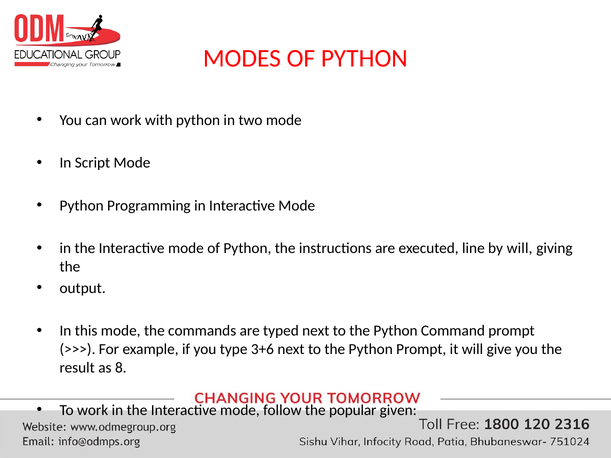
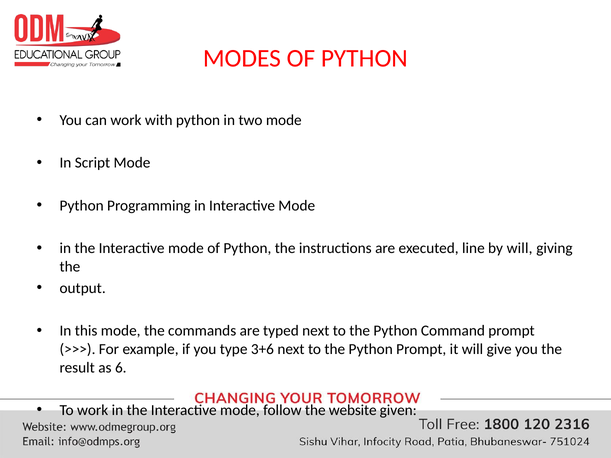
8: 8 -> 6 (121, 368)
popular: popular -> website (353, 410)
